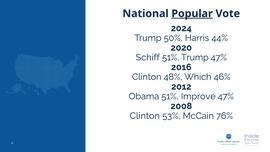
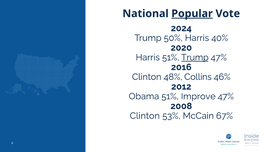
44%: 44% -> 40% (220, 38)
Schiff: Schiff -> Harris (148, 57)
Trump underline: none -> present (195, 57)
Which: Which -> Collins (198, 77)
76%: 76% -> 67% (224, 116)
